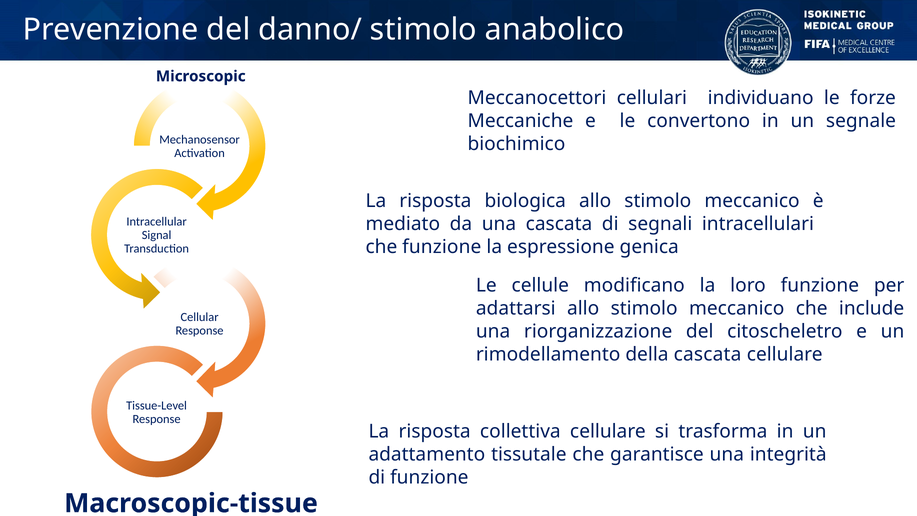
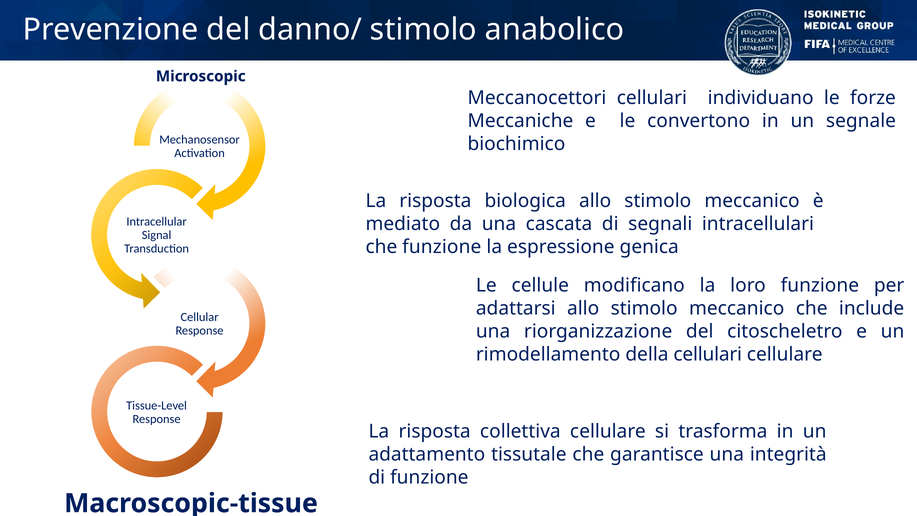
della cascata: cascata -> cellulari (708, 354)
